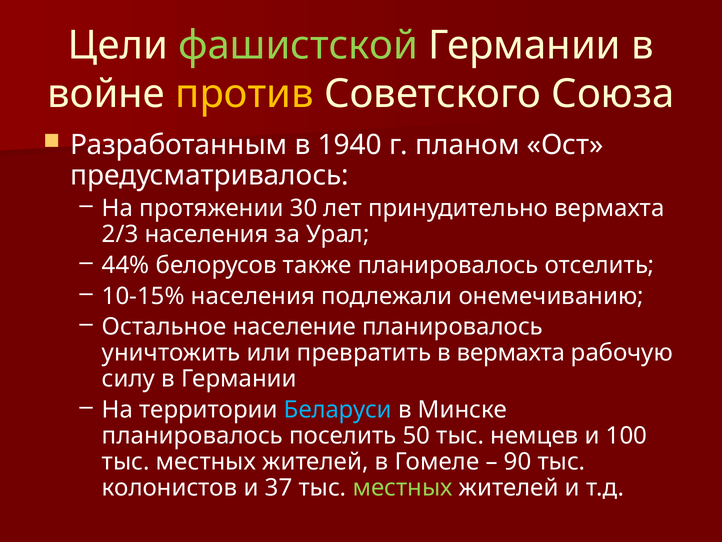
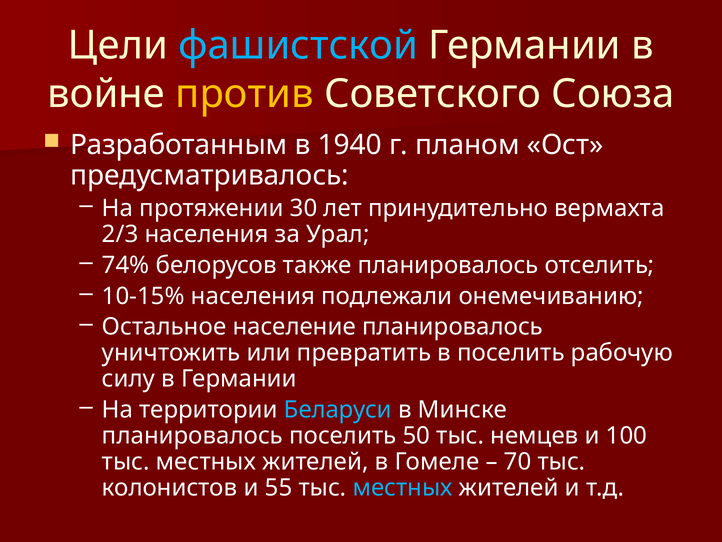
фашистской colour: light green -> light blue (298, 46)
44%: 44% -> 74% (126, 265)
в вермахта: вермахта -> поселить (511, 353)
90: 90 -> 70 (518, 461)
37: 37 -> 55 (279, 487)
местных colour: light green -> light blue (403, 487)
